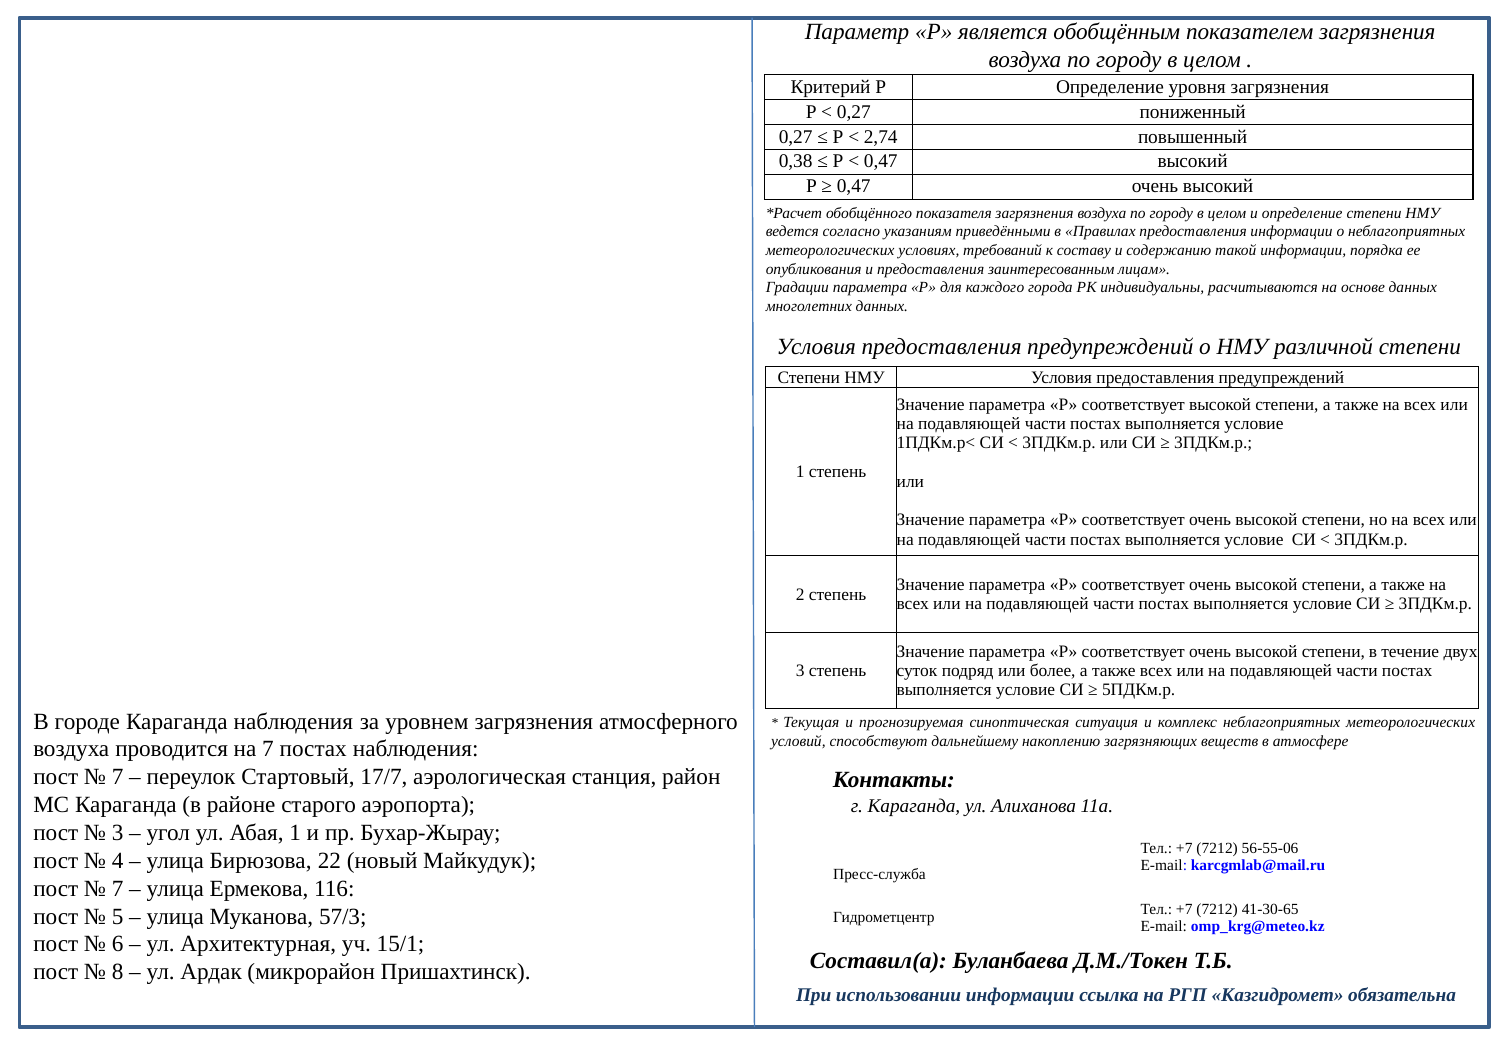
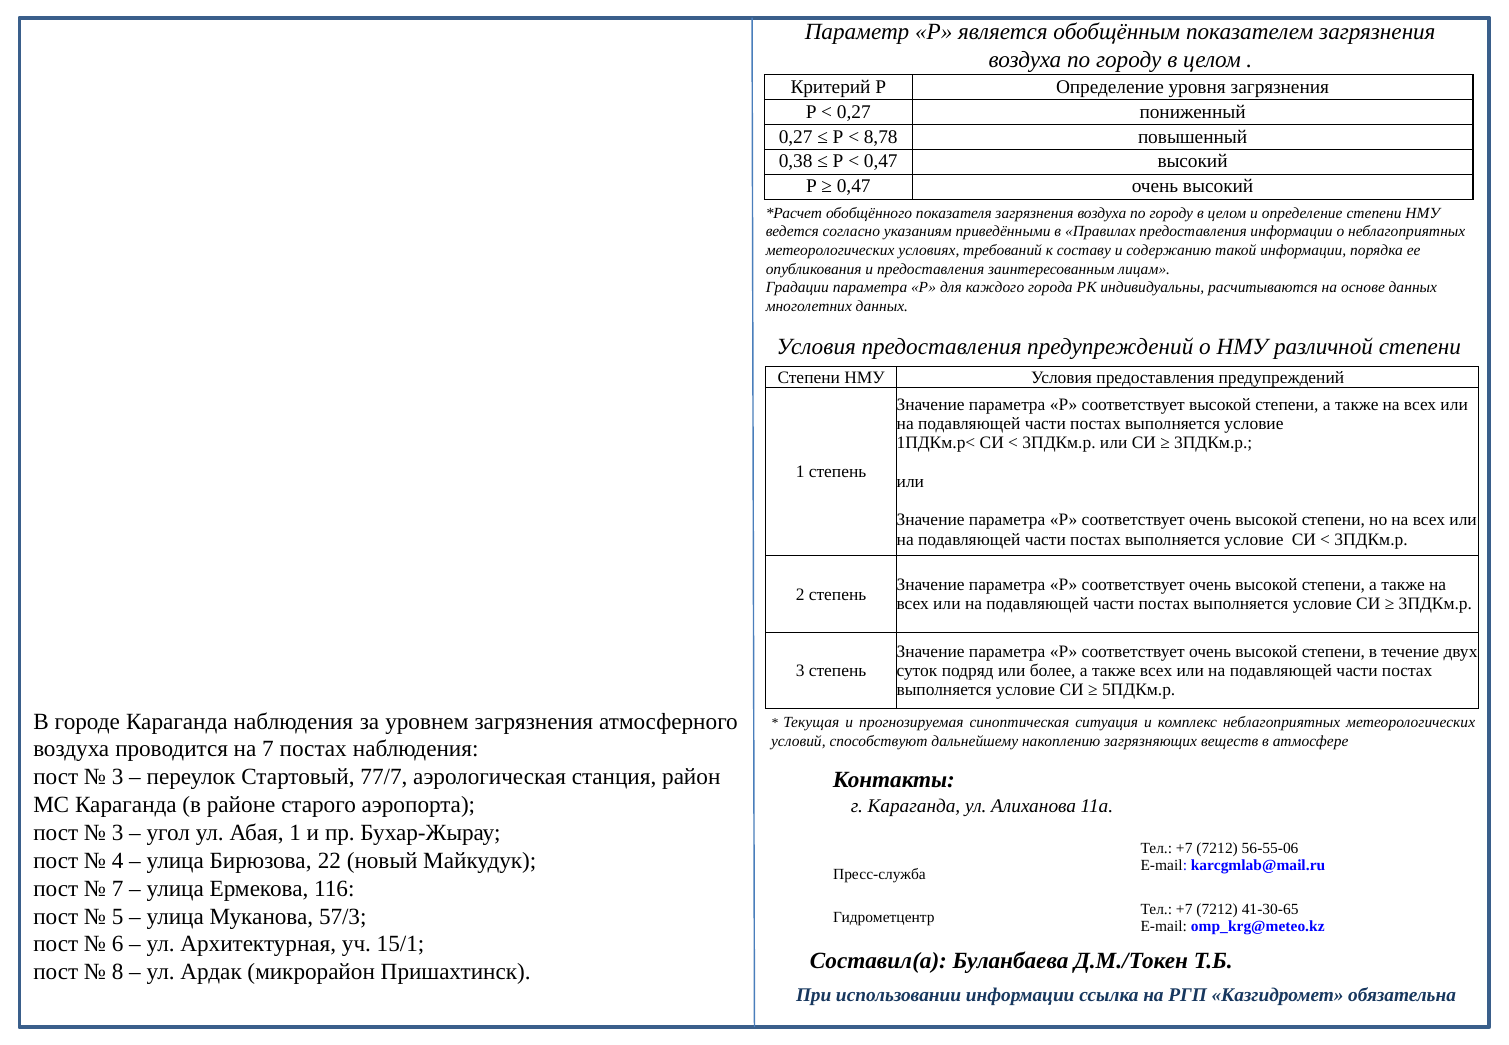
2,74: 2,74 -> 8,78 (881, 137)
7: 7 -> 3 (118, 777)
17/7: 17/7 -> 77/7 (384, 777)
